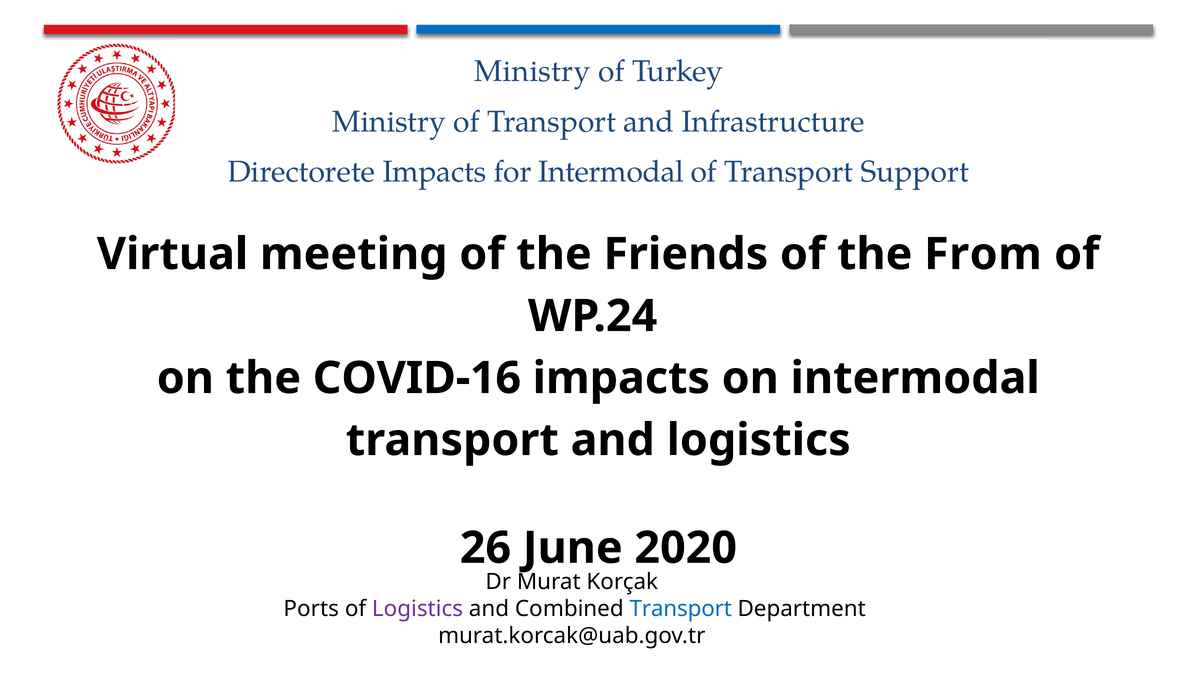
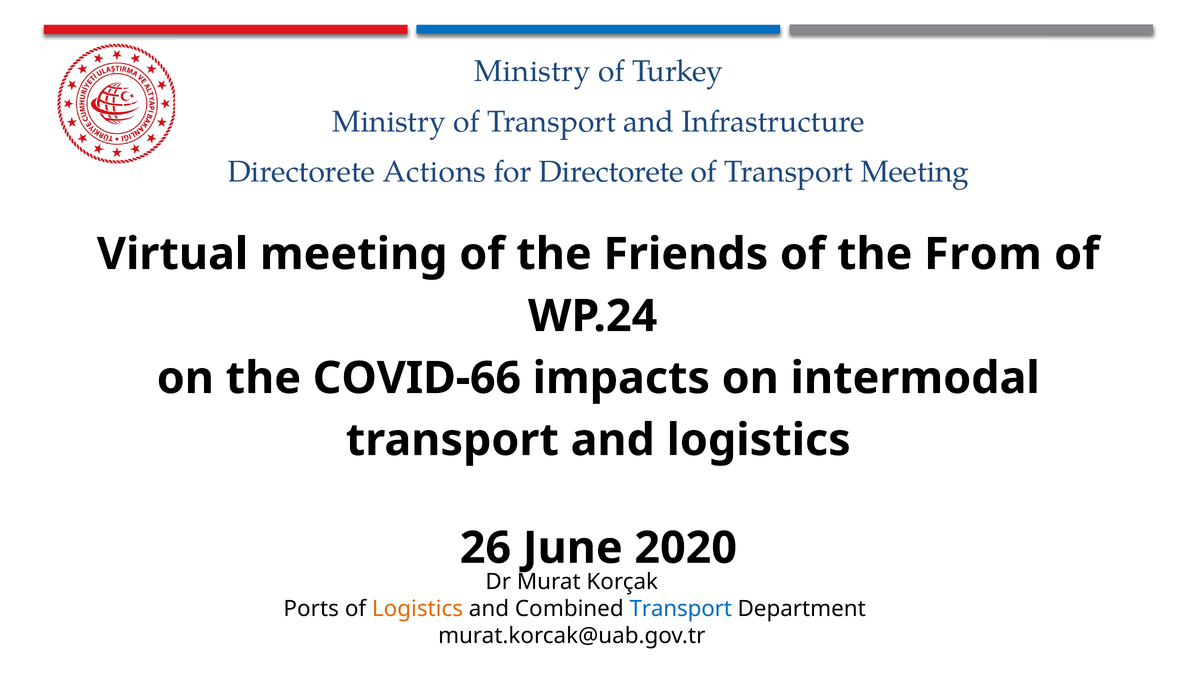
Directorete Impacts: Impacts -> Actions (434, 172)
for Intermodal: Intermodal -> Directorete (611, 172)
Transport Support: Support -> Meeting (915, 172)
COVID-16: COVID-16 -> COVID-66 (417, 378)
Logistics colour: purple -> orange (417, 608)
